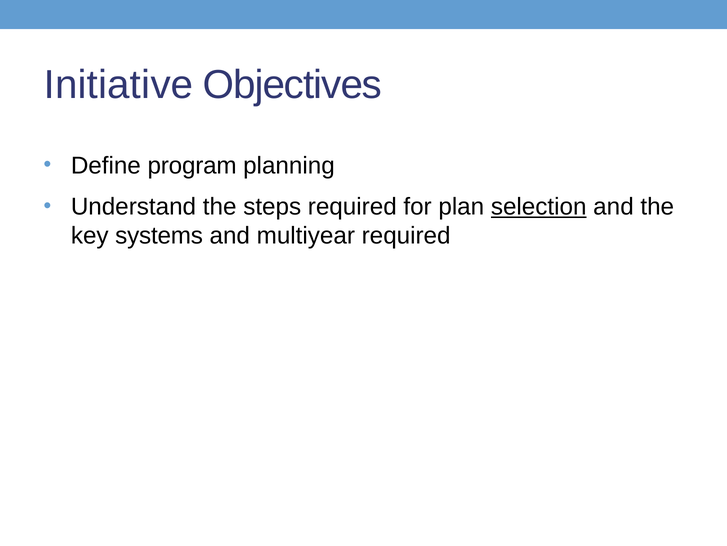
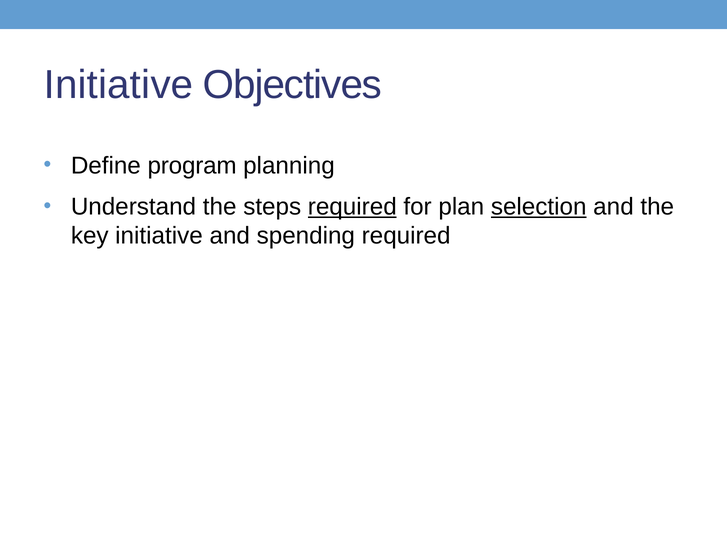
required underline: none -> present (352, 206)
key systems: systems -> initiative (159, 236)
multiyear: multiyear -> spending (306, 236)
